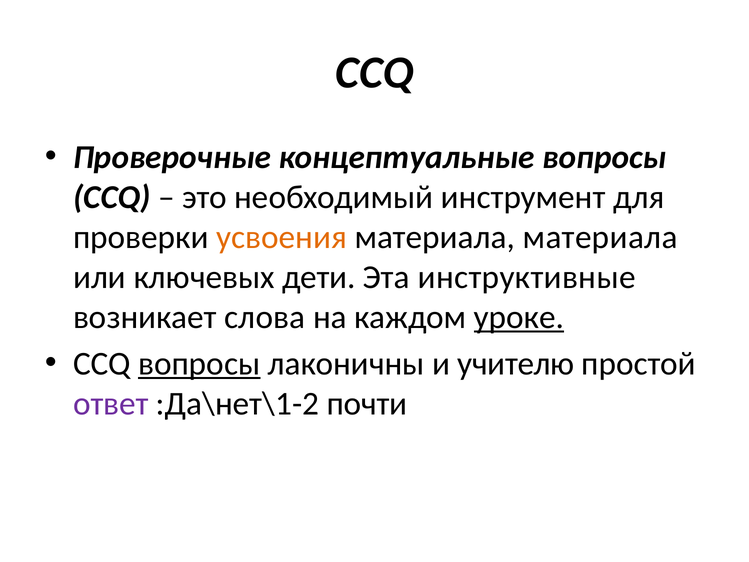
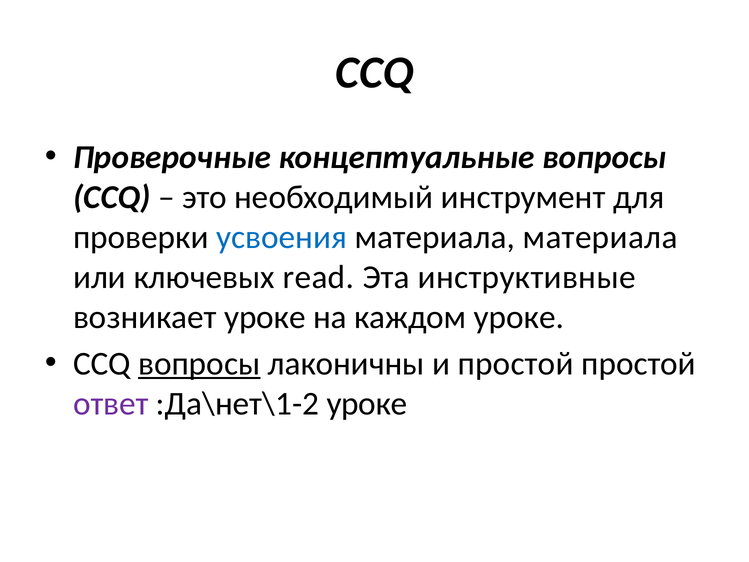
усвоения colour: orange -> blue (282, 237)
дети: дети -> read (318, 277)
возникает слова: слова -> уроке (265, 317)
уроке underline: present -> none (519, 317)
и учителю: учителю -> простой (516, 364)
:Да\нет\1-2 почти: почти -> уроке (367, 404)
